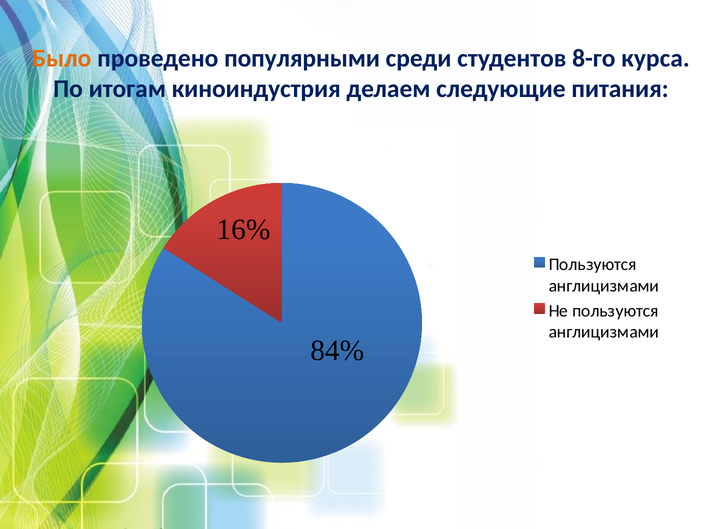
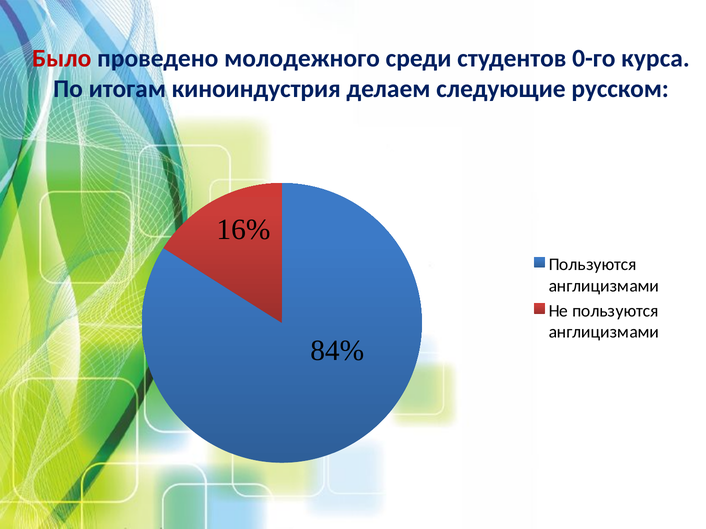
Было colour: orange -> red (62, 58)
популярными: популярными -> молодежного (302, 58)
8-го: 8-го -> 0-го (594, 58)
питания: питания -> русском (620, 89)
